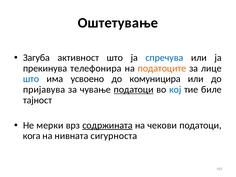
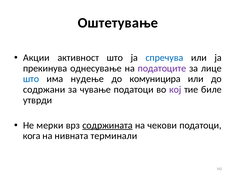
Загуба: Загуба -> Акции (36, 58)
телефонира: телефонира -> однесување (96, 68)
податоците colour: orange -> purple (162, 68)
усвоено: усвоено -> нудење (87, 79)
пријавува: пријавува -> содржани (44, 90)
податоци underline: present -> none (134, 90)
кој colour: blue -> purple (175, 90)
тајност: тајност -> утврди (38, 100)
сигурноста: сигурноста -> терминали (114, 136)
